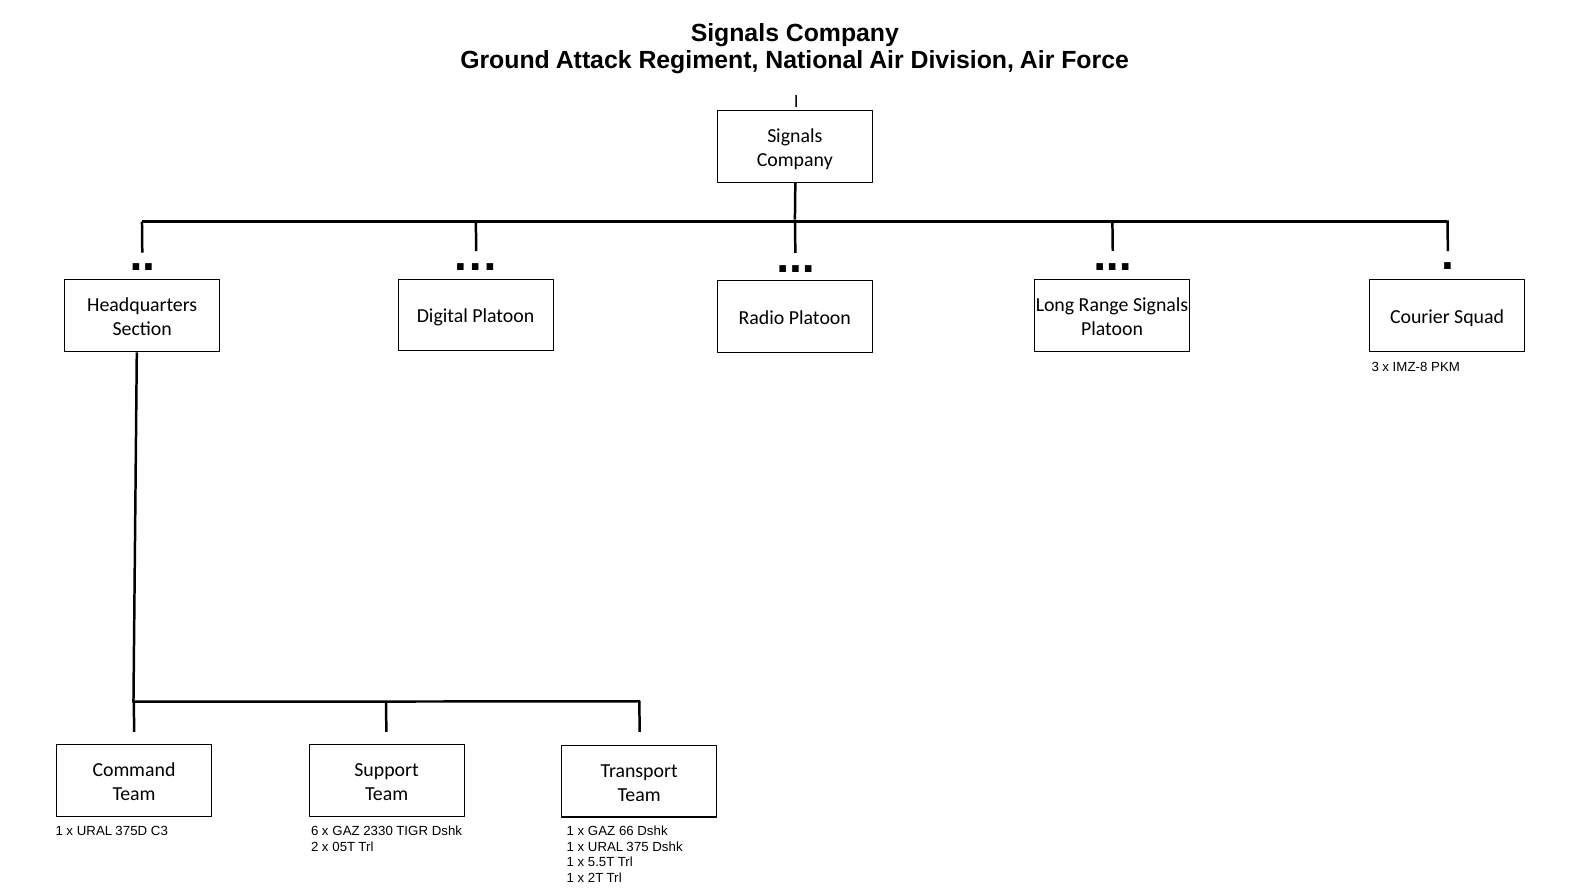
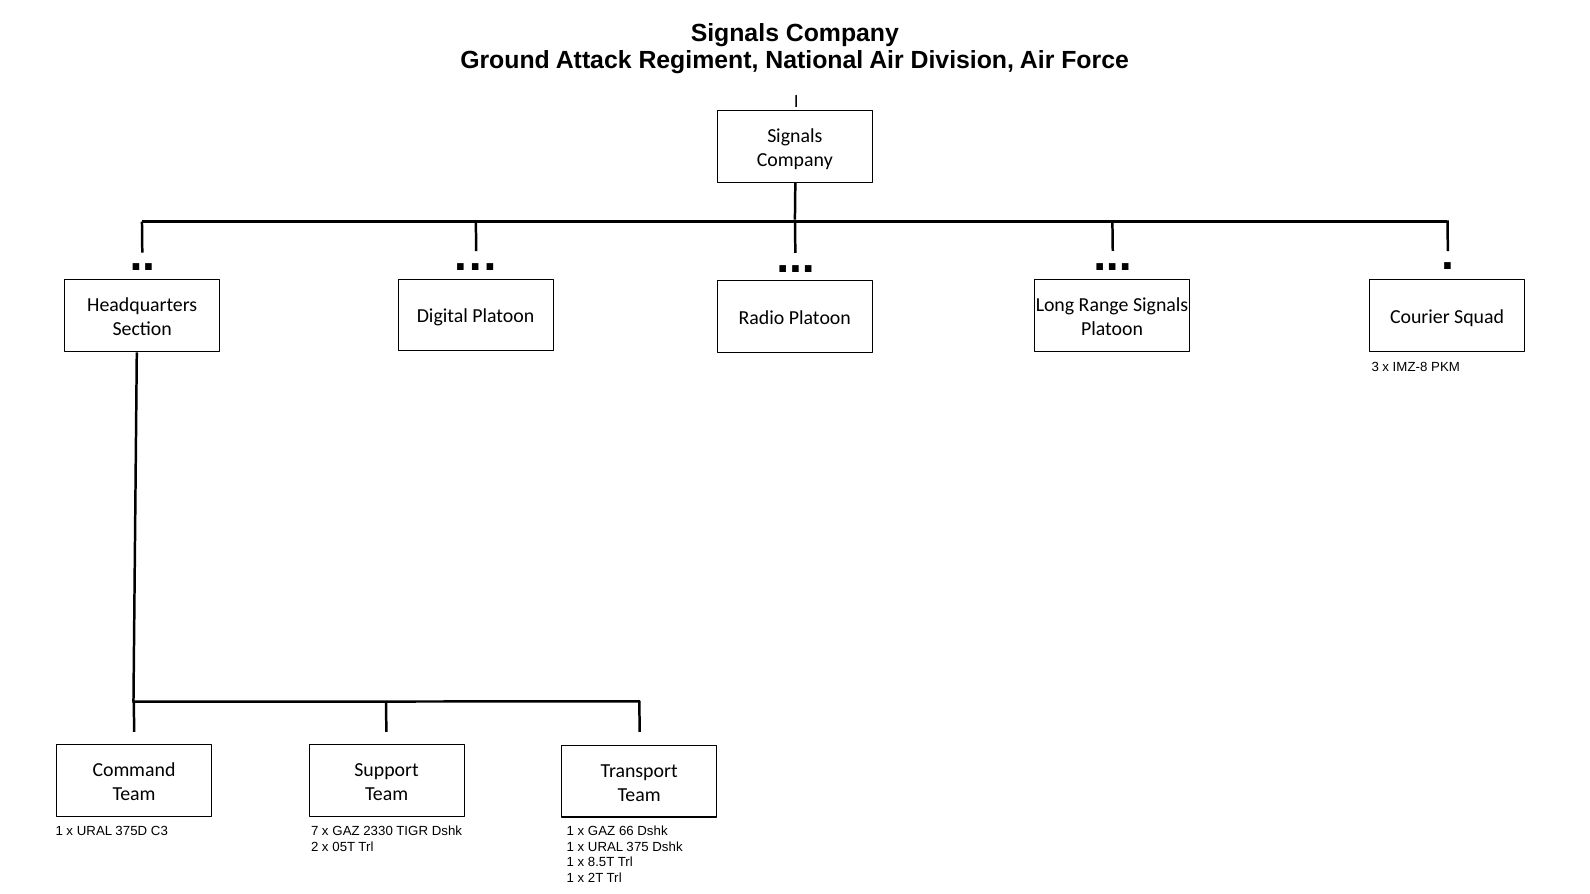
6: 6 -> 7 (315, 831)
5.5T: 5.5T -> 8.5T (601, 863)
